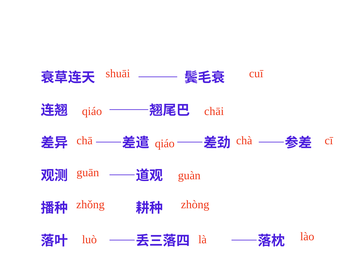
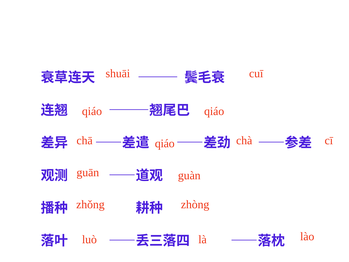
qiáo chāi: chāi -> qiáo (214, 111)
